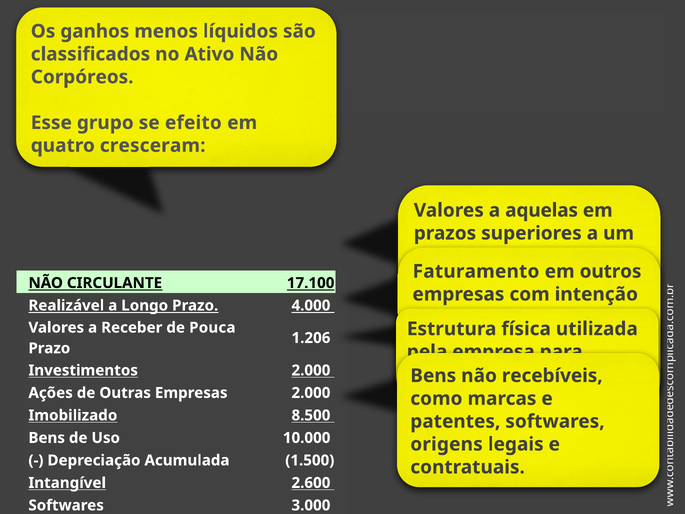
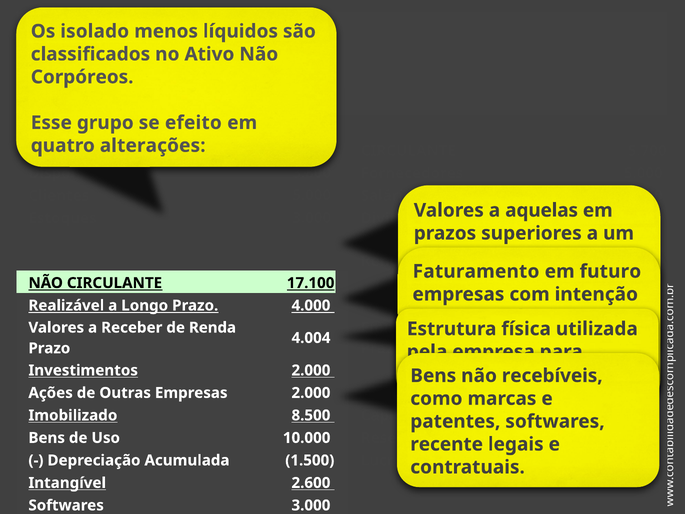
ganhos: ganhos -> isolado (95, 31)
cresceram: cresceram -> alterações (153, 145)
outros: outros -> futuro (610, 271)
Receber de Pouca: Pouca -> Renda (212, 327)
1.206: 1.206 -> 4.004 (311, 338)
origens: origens -> recente (447, 444)
